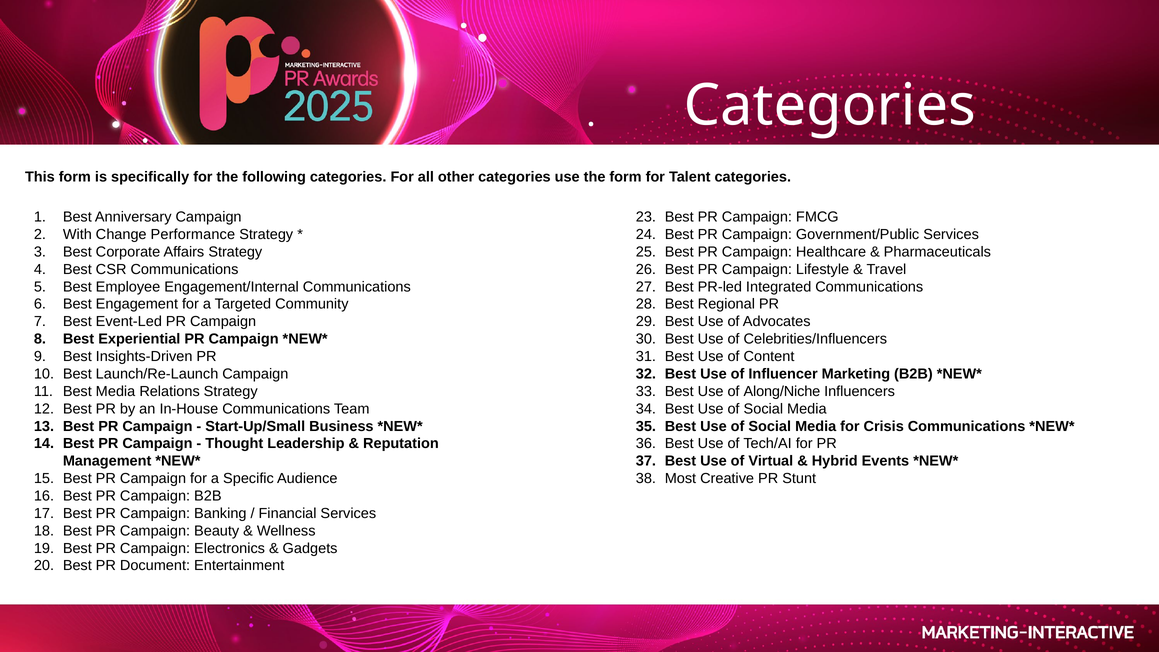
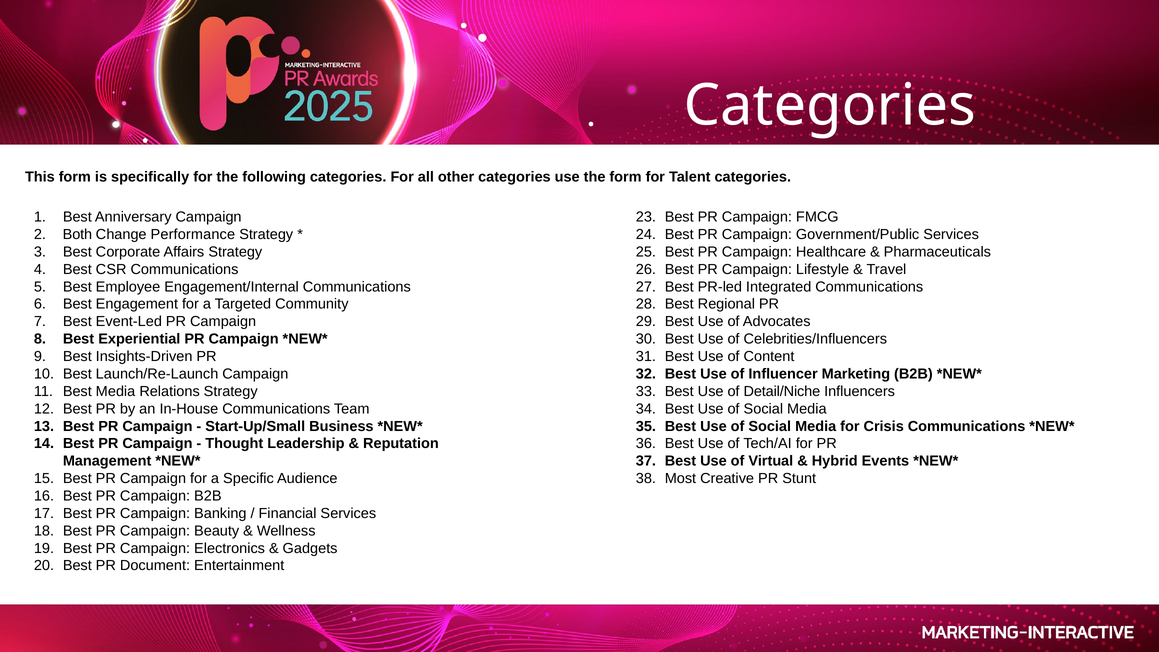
With: With -> Both (77, 234)
Along/Niche: Along/Niche -> Detail/Niche (782, 391)
